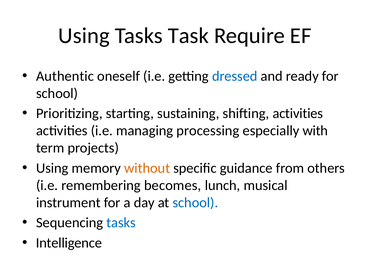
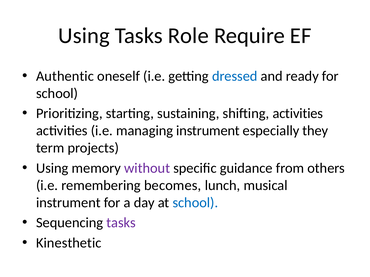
Task: Task -> Role (188, 36)
managing processing: processing -> instrument (208, 131)
with: with -> they (315, 131)
without colour: orange -> purple (147, 168)
tasks colour: blue -> purple (121, 223)
Intelligence: Intelligence -> Kinesthetic (69, 243)
